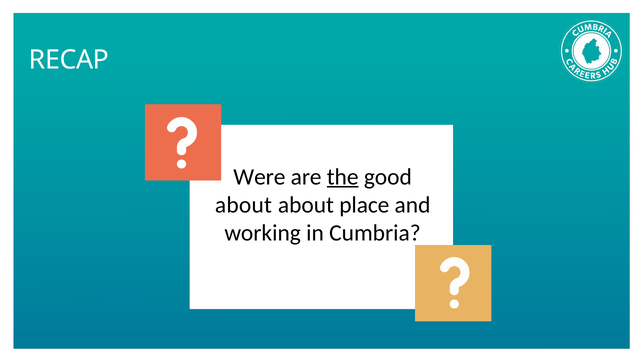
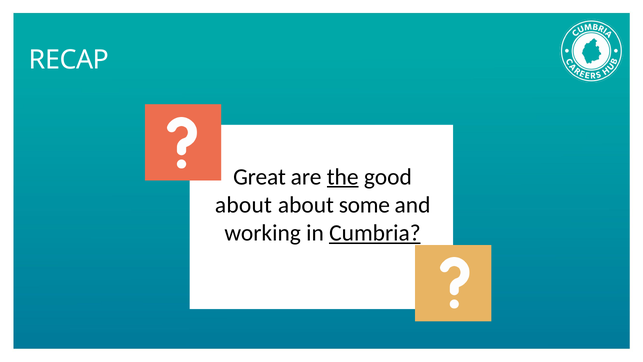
Were: Were -> Great (259, 177)
place: place -> some (364, 205)
Cumbria underline: none -> present (375, 233)
